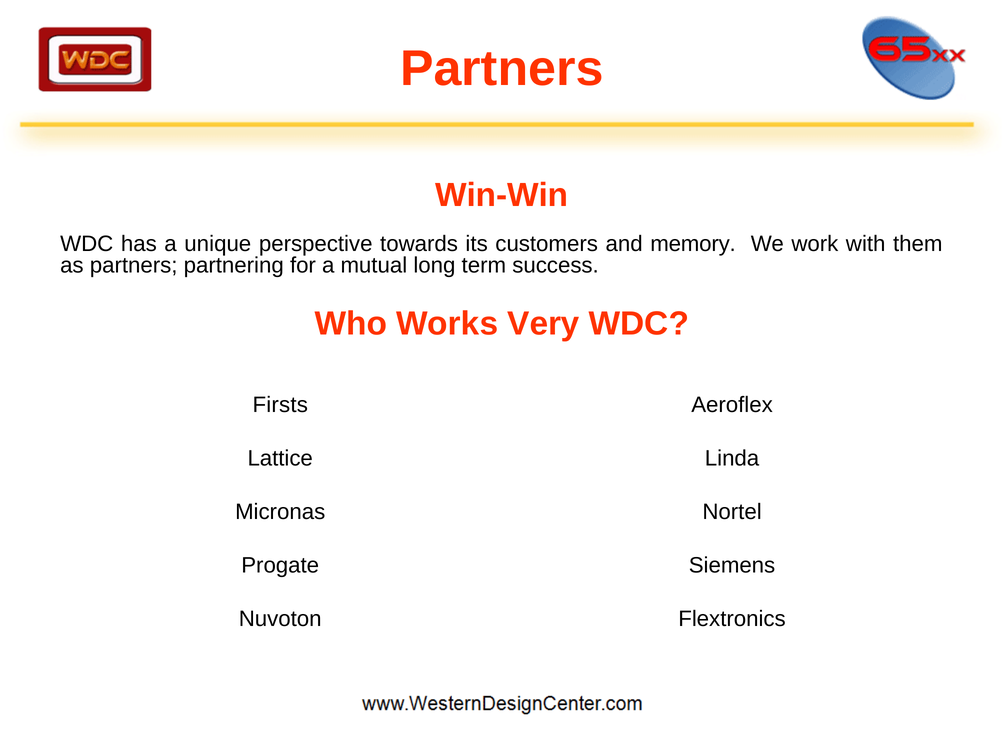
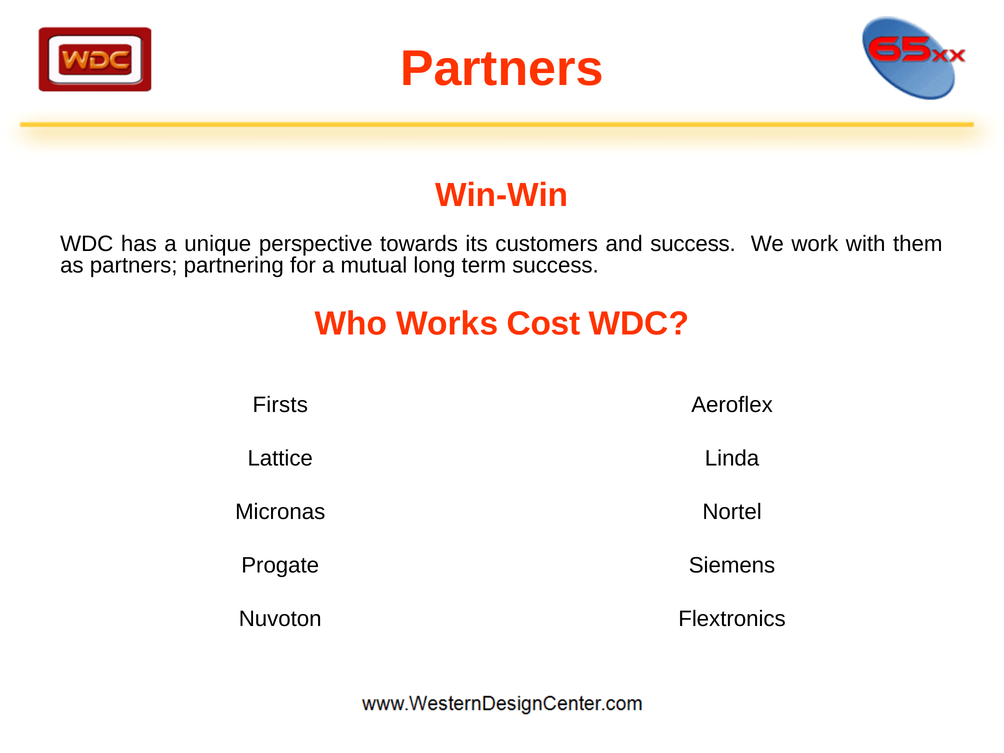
and memory: memory -> success (693, 244)
Very: Very -> Cost (544, 324)
